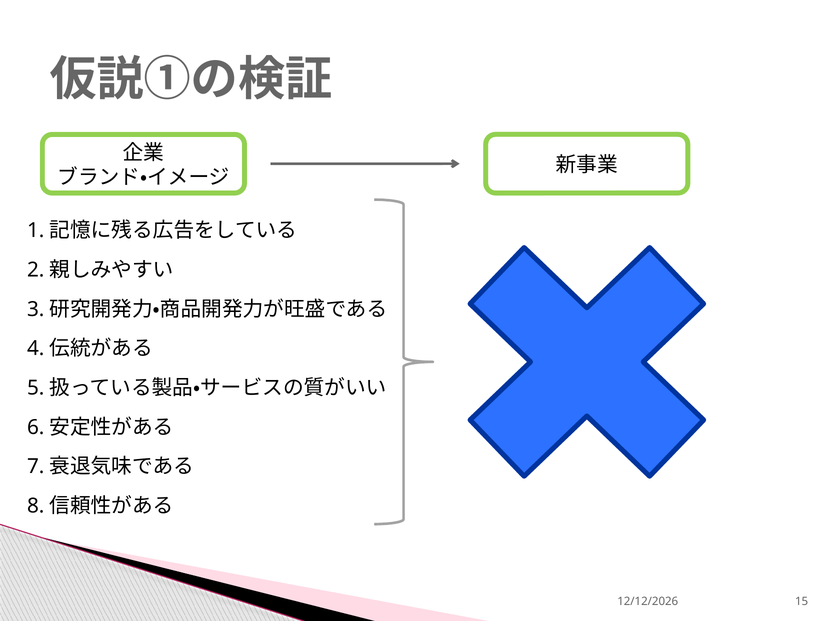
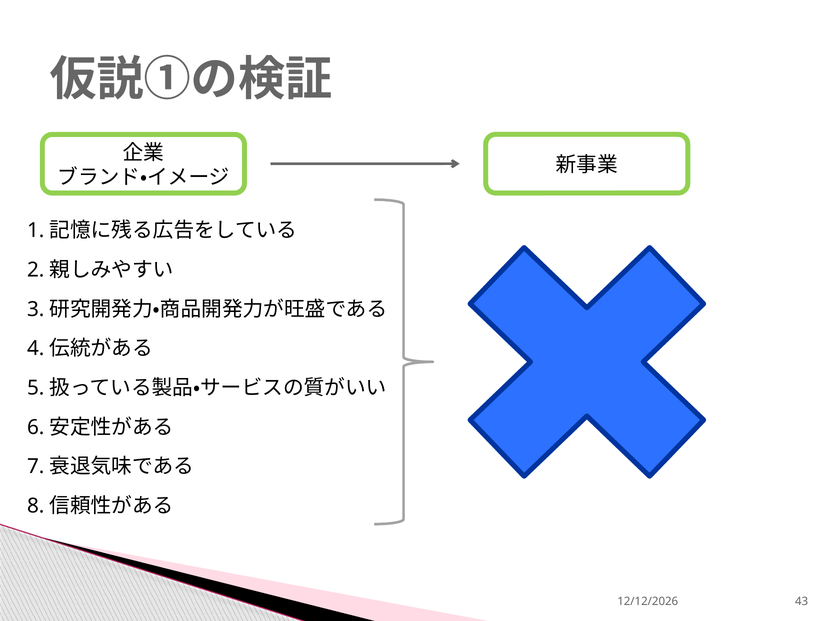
15: 15 -> 43 (802, 601)
